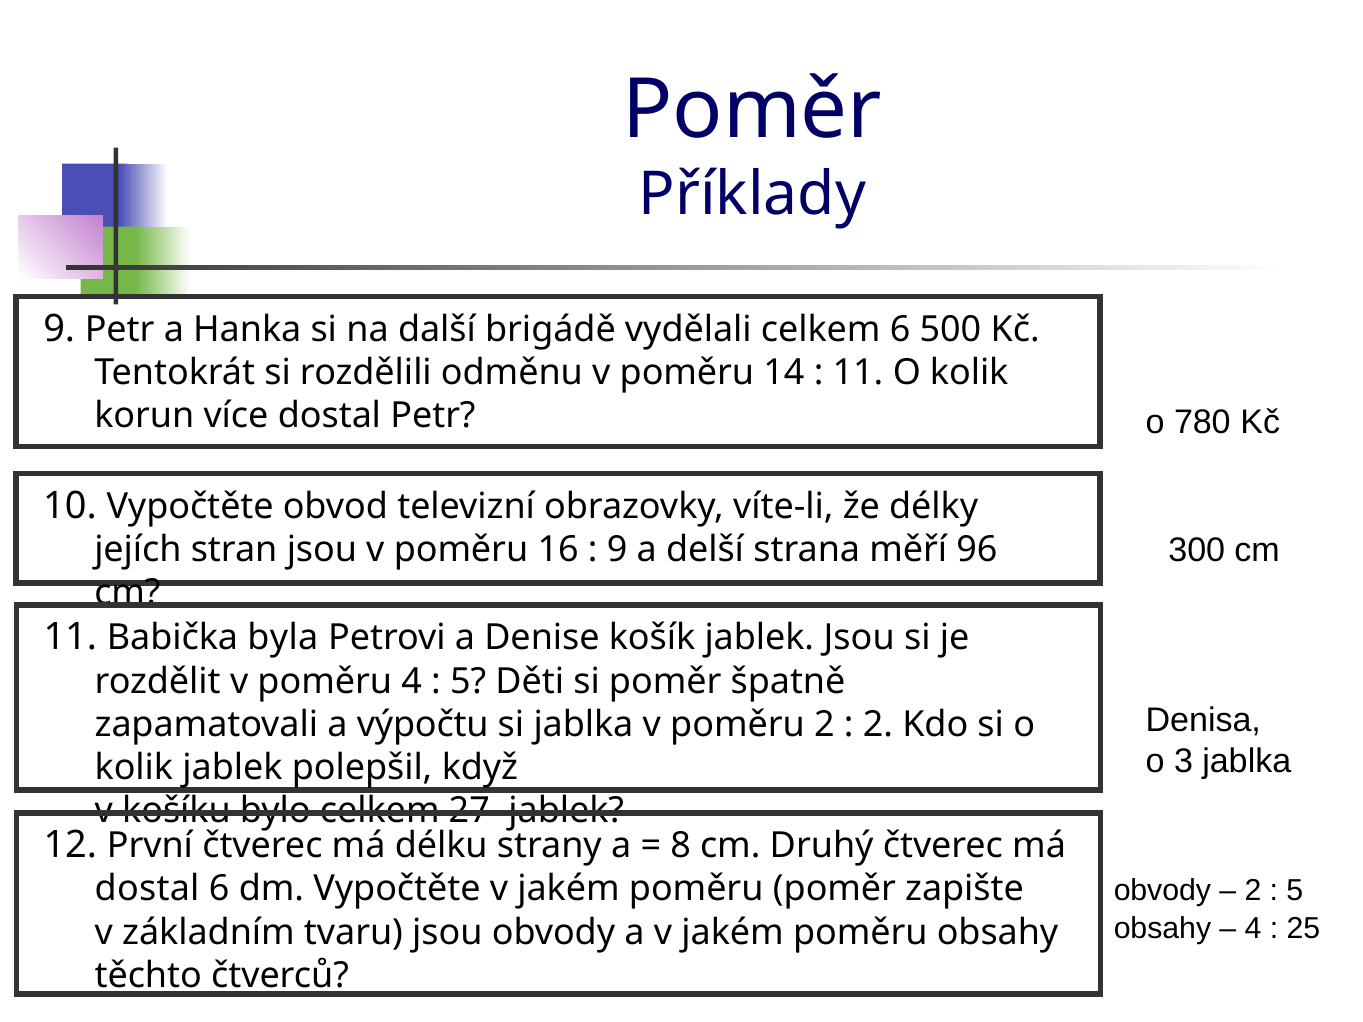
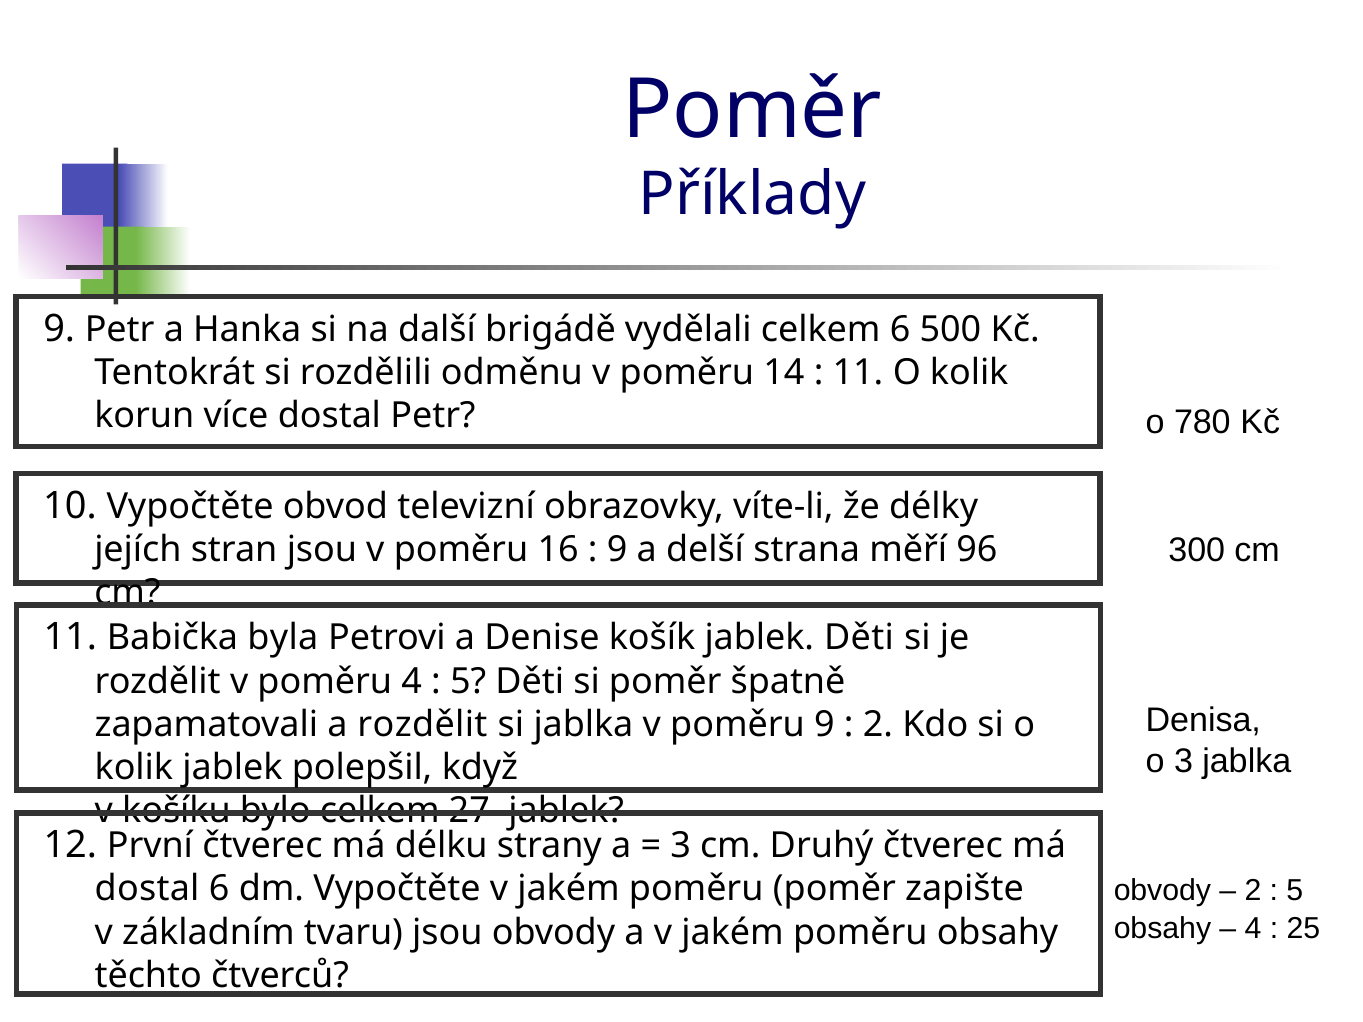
jablek Jsou: Jsou -> Děti (859, 638)
a výpočtu: výpočtu -> rozdělit (422, 725)
poměru 2: 2 -> 9 (824, 725)
8: 8 -> 3 (681, 846)
